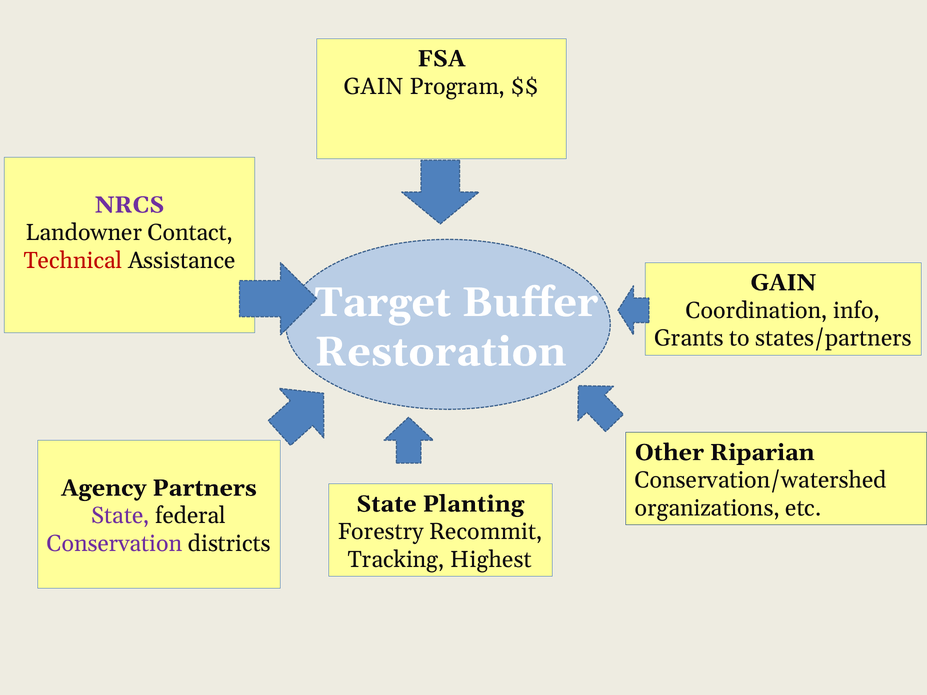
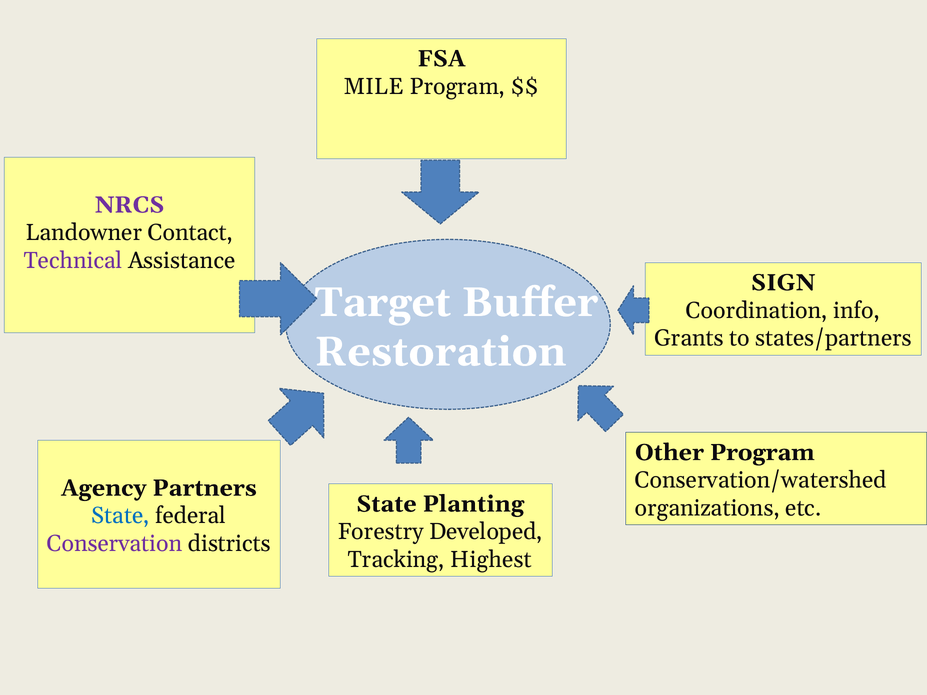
GAIN: GAIN -> MILE (374, 86)
Technical colour: red -> purple (73, 261)
GAIN: GAIN -> SIGN (783, 283)
Other Riparian: Riparian -> Program (762, 453)
State colour: purple -> blue (120, 516)
Recommit: Recommit -> Developed (486, 532)
